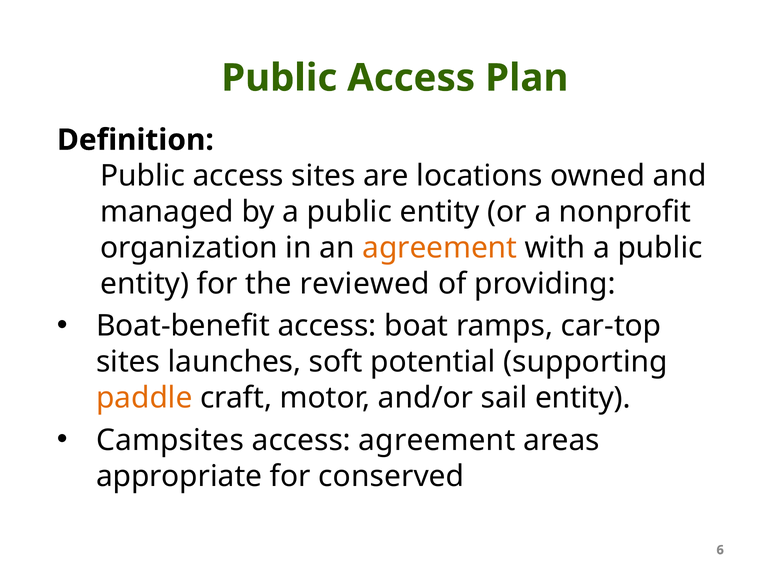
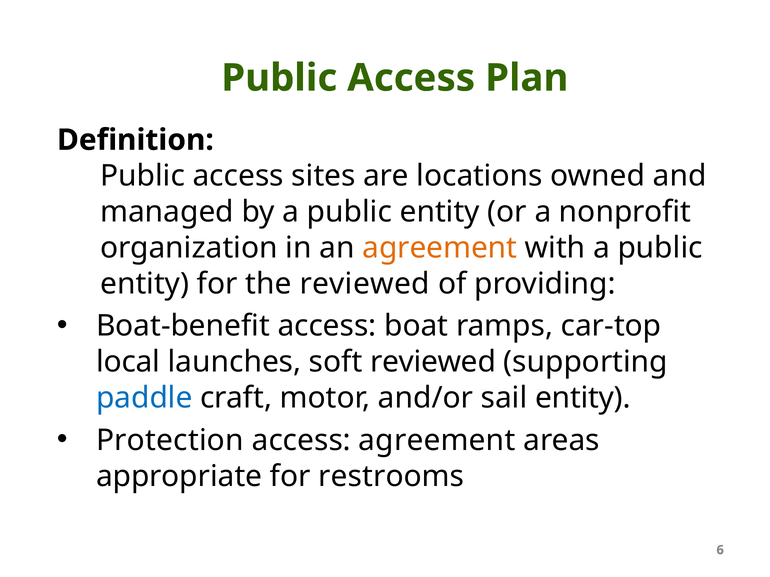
sites: sites -> local (128, 362)
soft potential: potential -> reviewed (433, 362)
paddle colour: orange -> blue (144, 398)
Campsites: Campsites -> Protection (170, 441)
conserved: conserved -> restrooms (391, 477)
